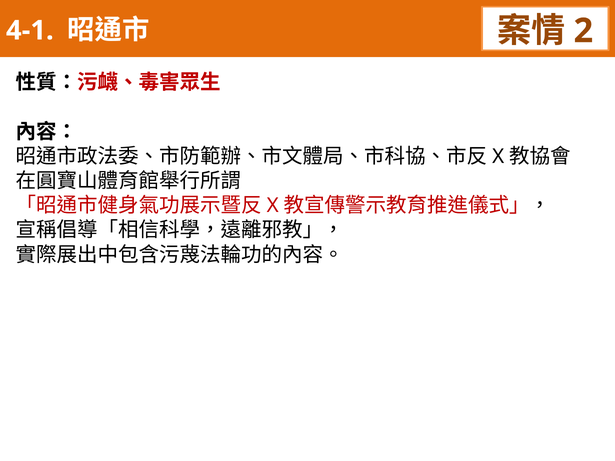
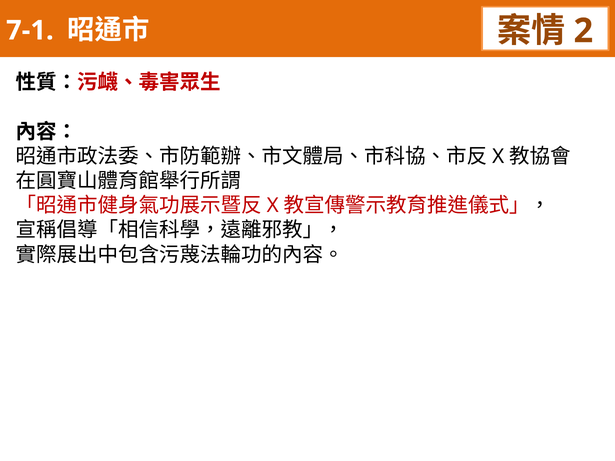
4-1: 4-1 -> 7-1 (30, 30)
